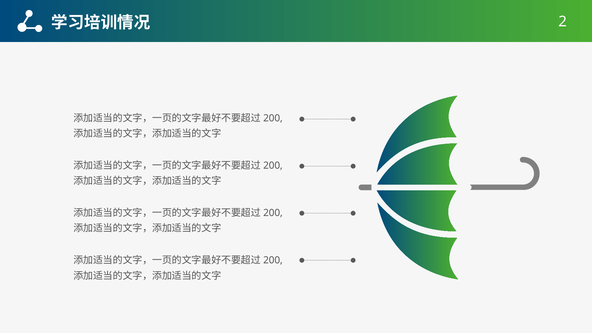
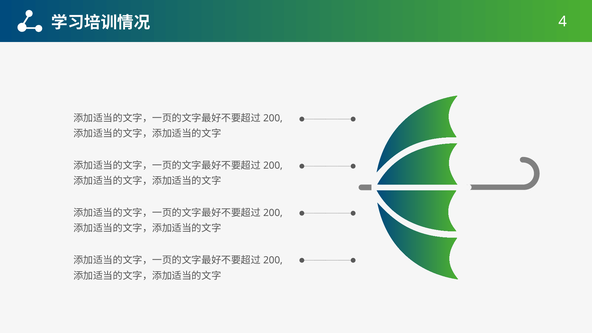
2: 2 -> 4 (563, 22)
